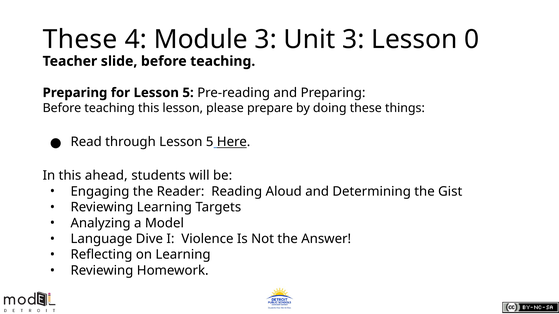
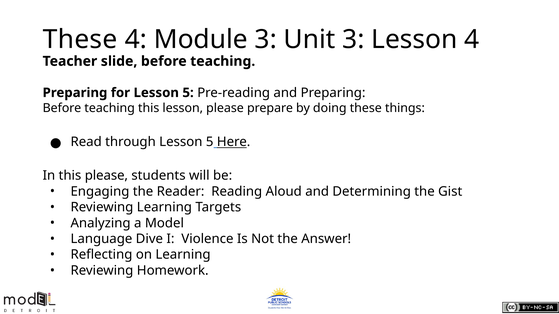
Lesson 0: 0 -> 4 (472, 39)
this ahead: ahead -> please (106, 176)
